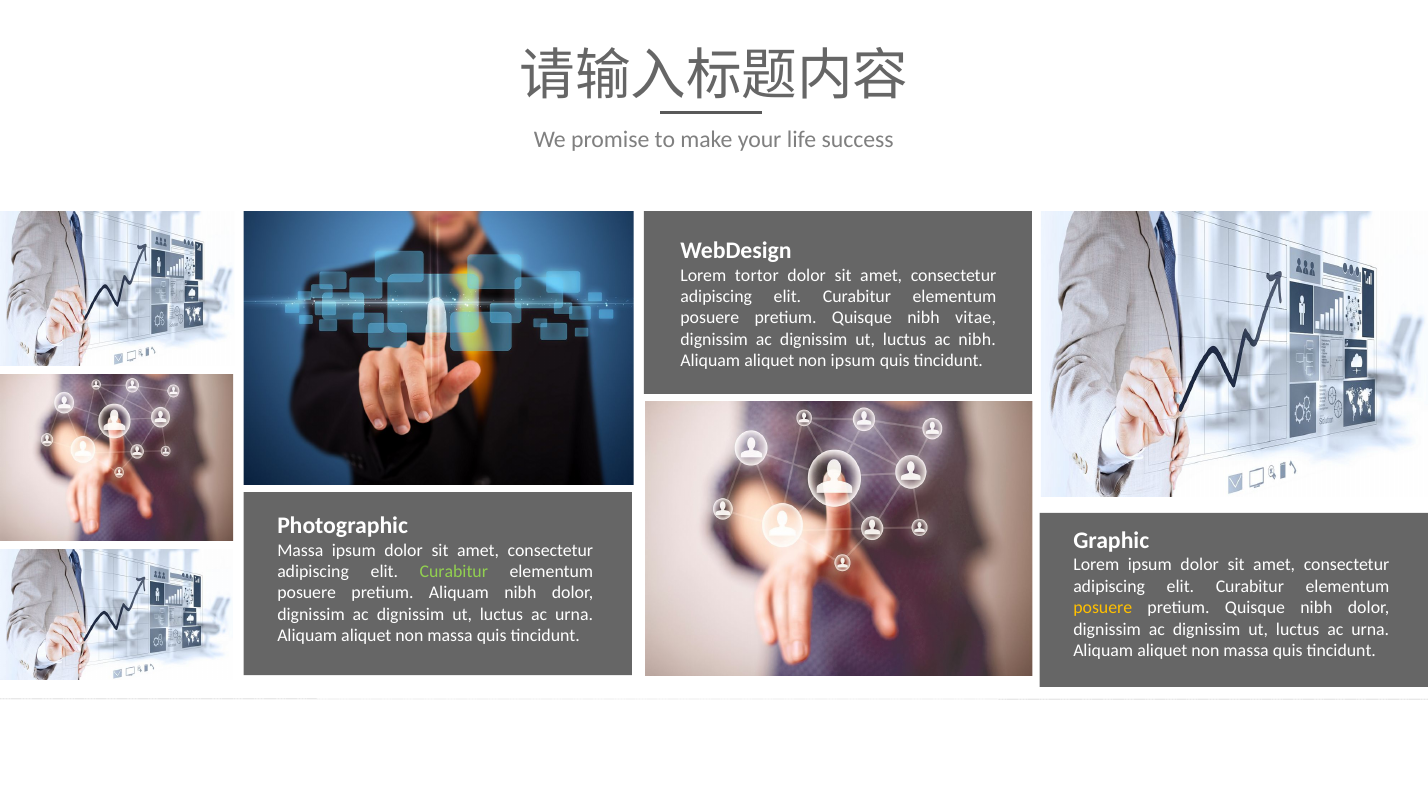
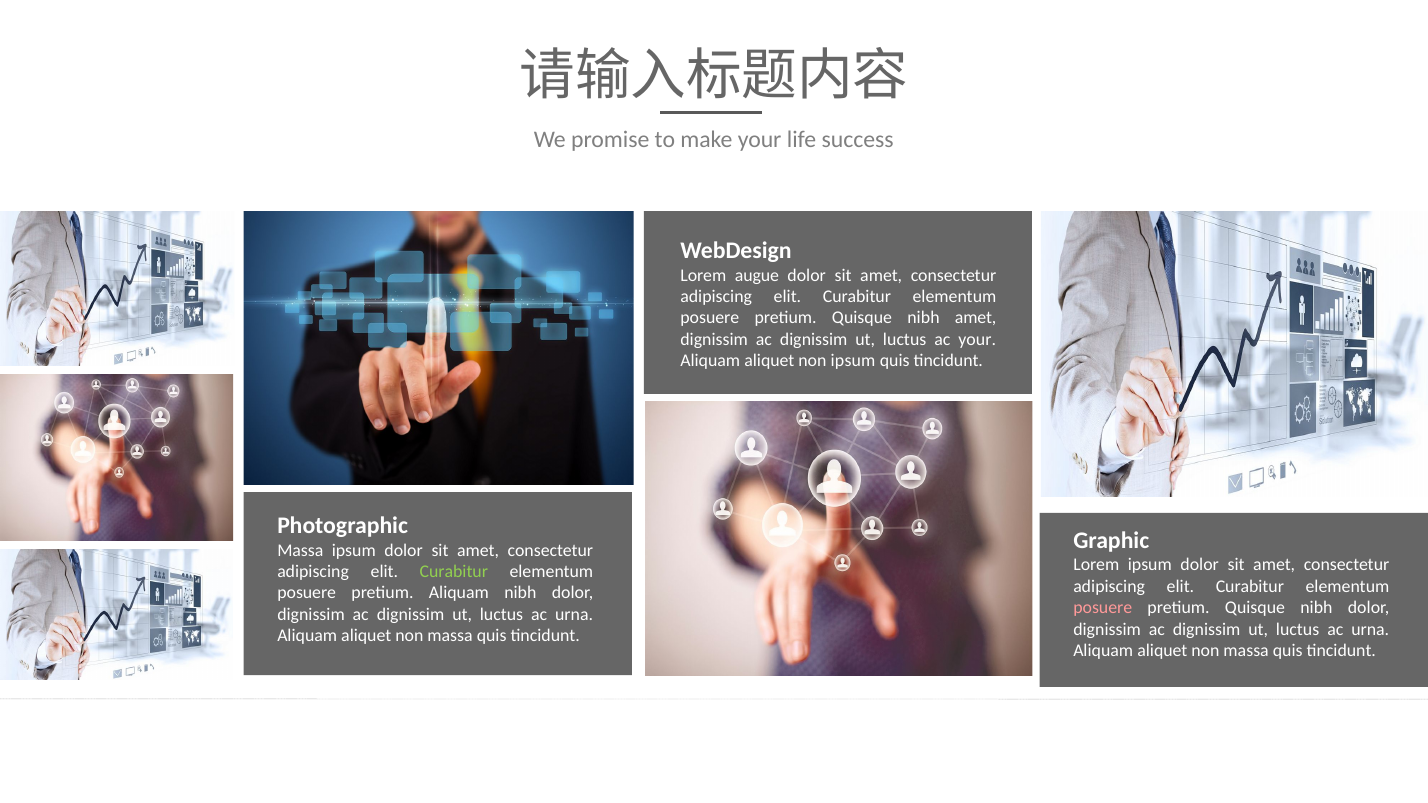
tortor: tortor -> augue (757, 275)
nibh vitae: vitae -> amet (976, 318)
ac nibh: nibh -> your (977, 339)
posuere colour: yellow -> pink (1103, 608)
